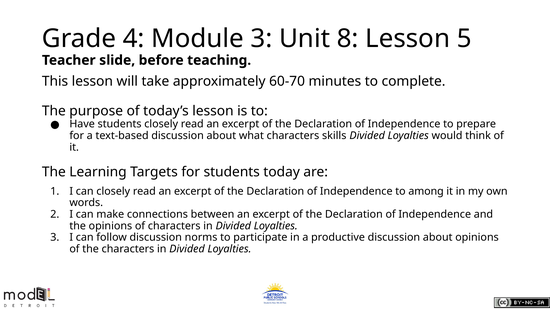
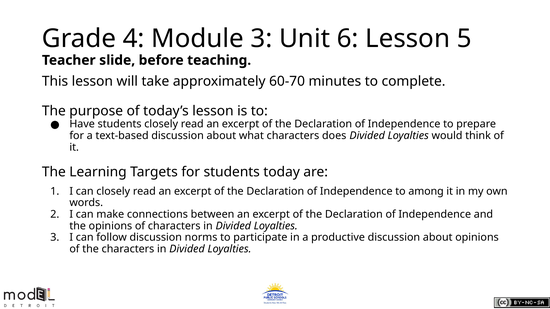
8: 8 -> 6 (348, 39)
skills: skills -> does (334, 136)
